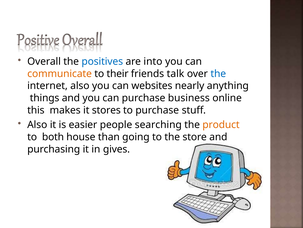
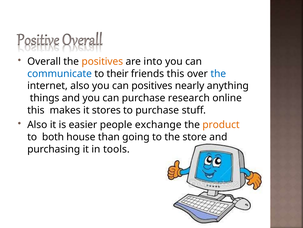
positives colour: blue -> orange (102, 61)
communicate colour: orange -> blue (60, 73)
friends talk: talk -> this (175, 73)
can websites: websites -> positives (152, 86)
business: business -> research (189, 98)
searching: searching -> exchange (158, 124)
gives: gives -> tools (116, 149)
